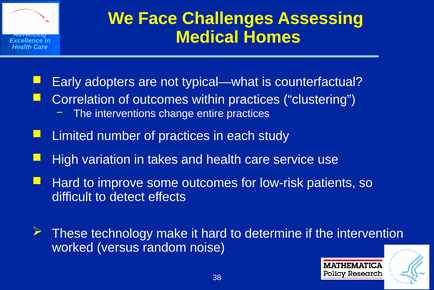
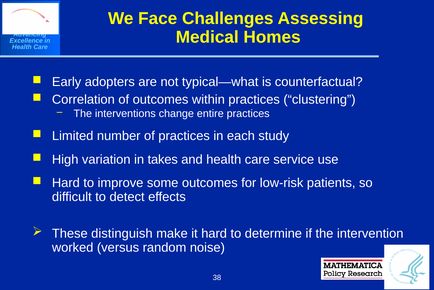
technology: technology -> distinguish (122, 233)
